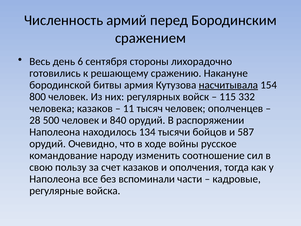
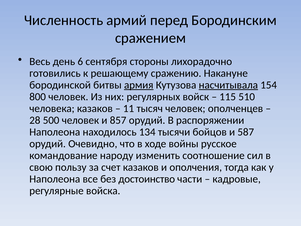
армия underline: none -> present (139, 85)
332: 332 -> 510 (247, 97)
840: 840 -> 857 (118, 120)
вспоминали: вспоминали -> достоинство (147, 179)
